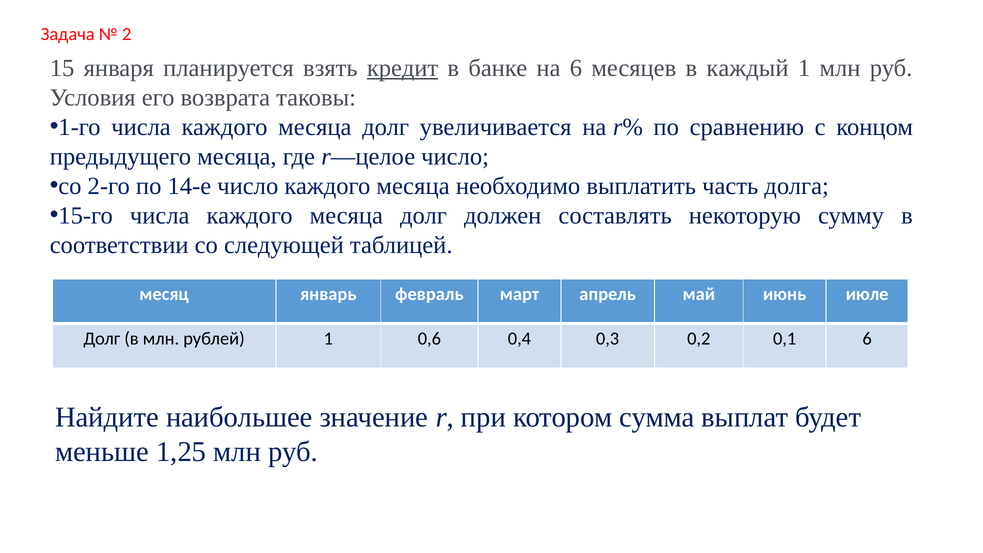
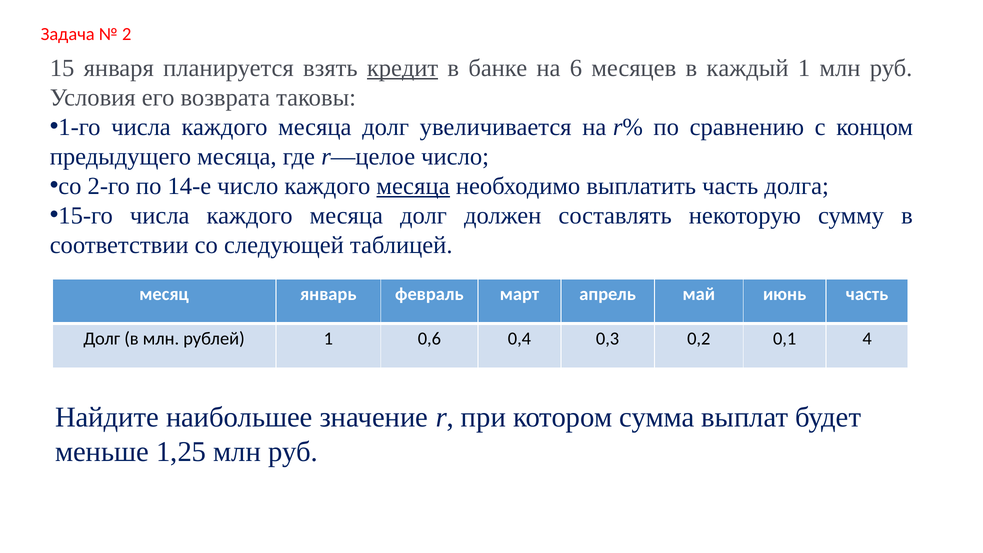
месяца underline: none -> present (413, 186)
июнь июле: июле -> часть (867, 294)
0,1 6: 6 -> 4 (867, 339)
